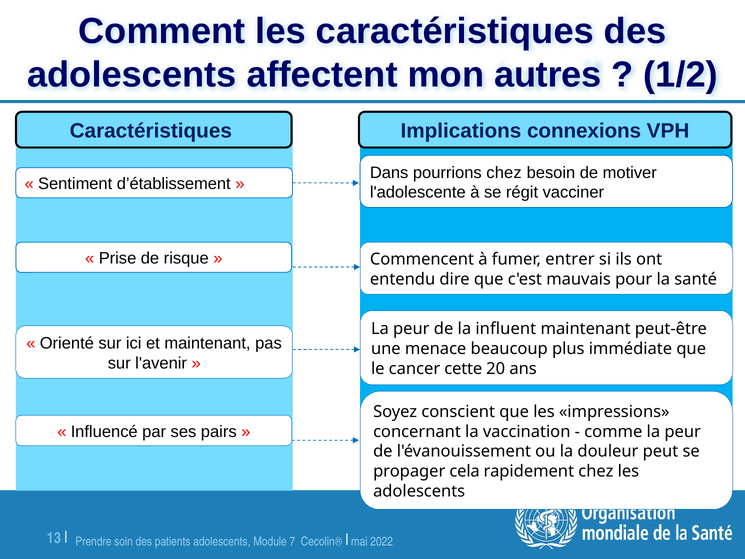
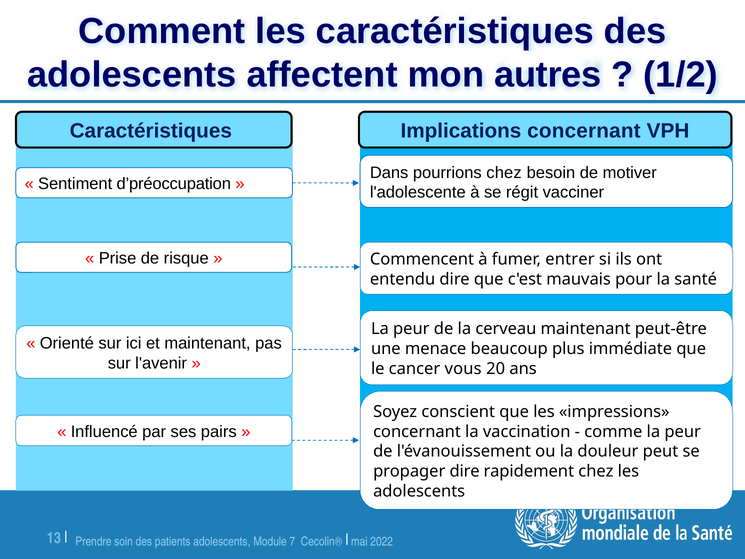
Implications connexions: connexions -> concernant (584, 131)
d’établissement: d’établissement -> d’préoccupation (174, 184)
influent: influent -> cerveau (506, 329)
cette: cette -> vous (463, 368)
propager cela: cela -> dire (465, 471)
